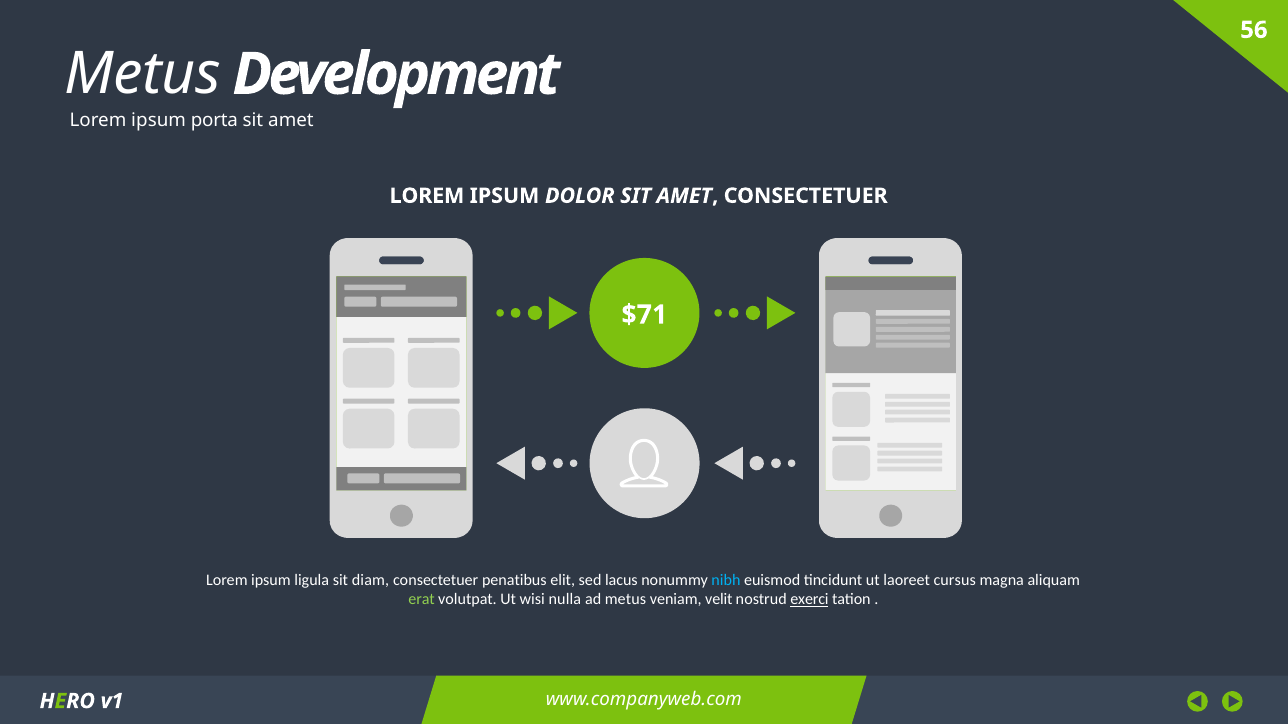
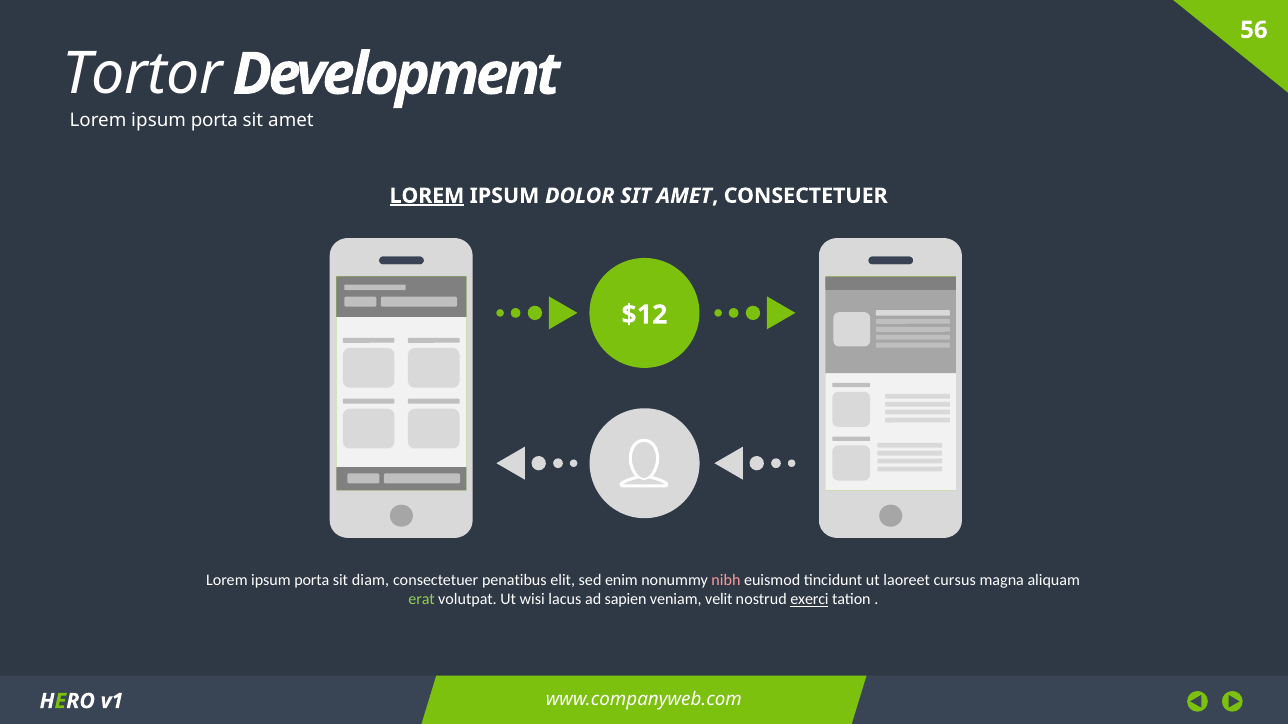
Metus: Metus -> Tortor (143, 75)
LOREM underline: none -> present (427, 196)
$71: $71 -> $12 (644, 315)
ligula: ligula -> porta (312, 581)
lacus: lacus -> enim (621, 581)
nibh colour: light blue -> pink (726, 581)
nulla: nulla -> lacus (565, 600)
ad metus: metus -> sapien (626, 600)
